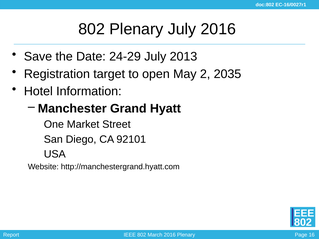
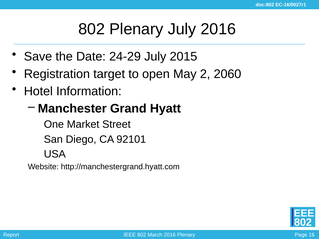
2013: 2013 -> 2015 (183, 57)
2035: 2035 -> 2060 (227, 74)
